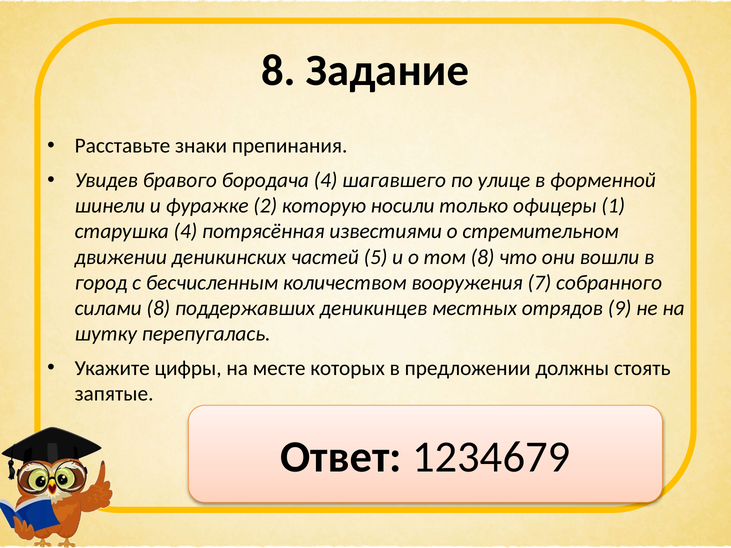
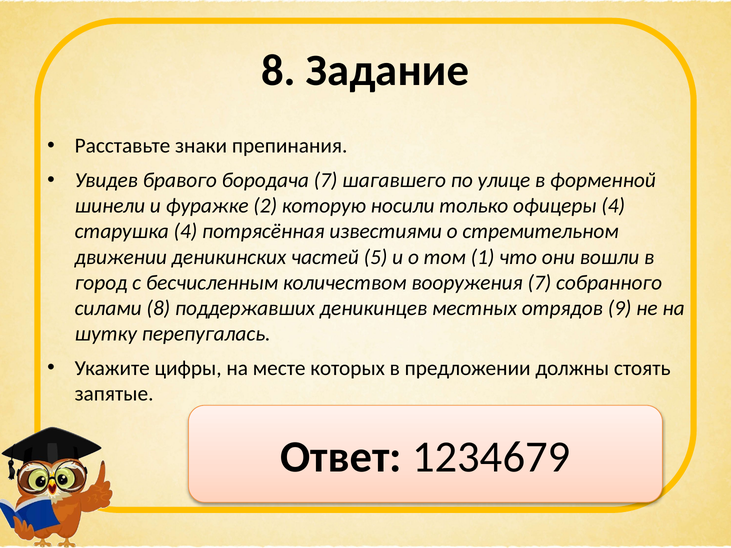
бородача 4: 4 -> 7 (326, 180)
офицеры 1: 1 -> 4 (613, 206)
том 8: 8 -> 1 (483, 257)
